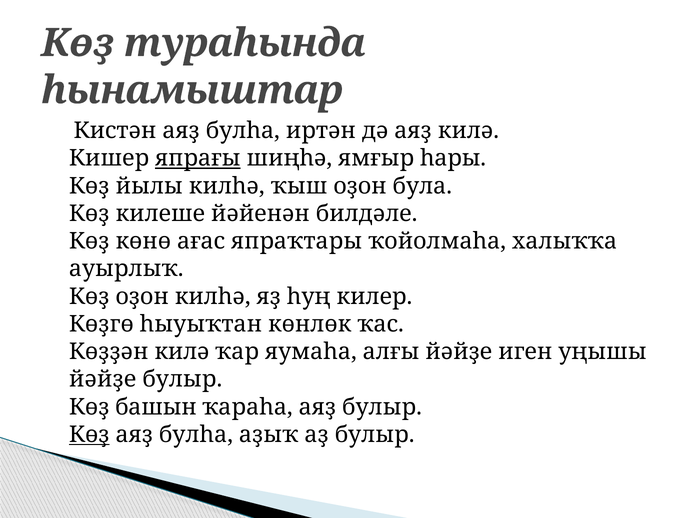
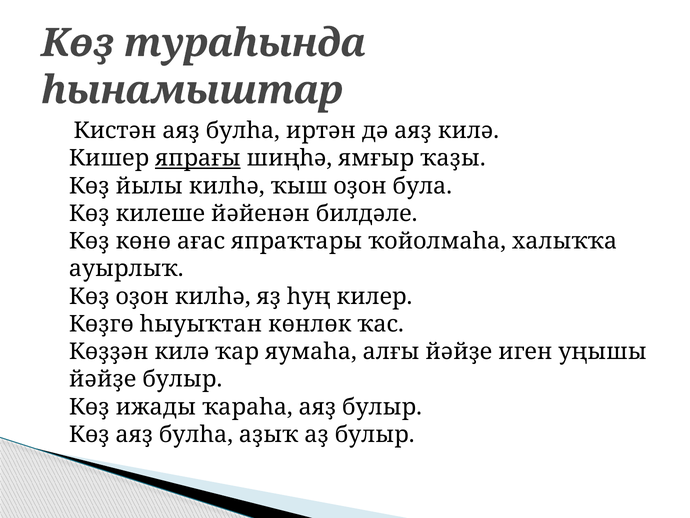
һары: һары -> ҡаҙы (453, 158)
башын: башын -> ижады (156, 407)
Көҙ underline: present -> none (89, 434)
